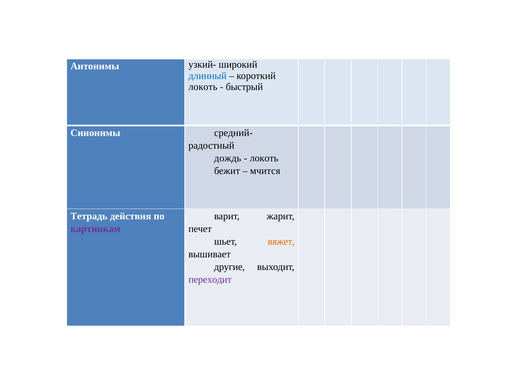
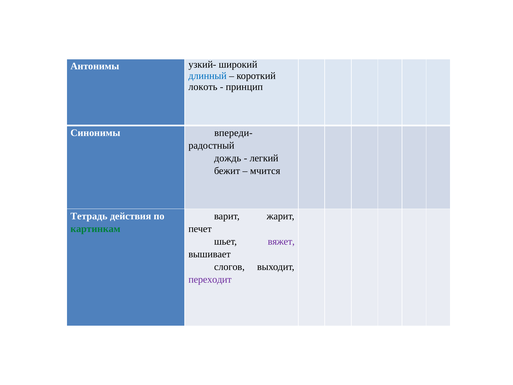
быстрый: быстрый -> принцип (244, 87)
средний-: средний- -> впереди- (233, 133)
локоть: локоть -> легкий (264, 158)
картинкам colour: purple -> green (95, 229)
вяжет colour: orange -> purple (281, 241)
другие: другие -> слогов (229, 267)
